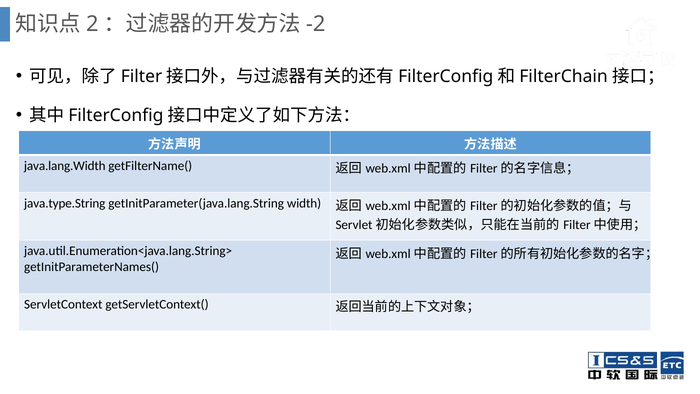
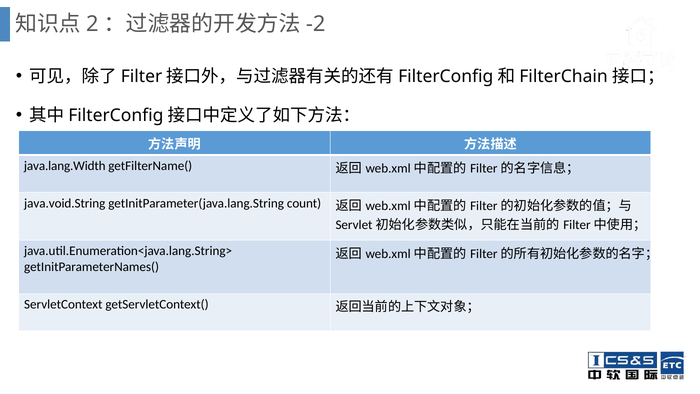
java.type.String: java.type.String -> java.void.String (65, 203)
width: width -> count (304, 203)
